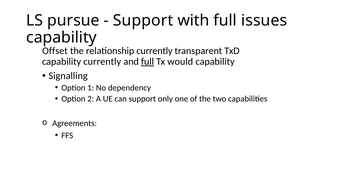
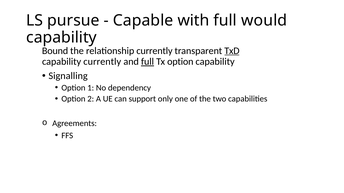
Support: Support -> Capable (143, 20)
issues: issues -> would (264, 20)
Offset: Offset -> Bound (55, 51)
TxD underline: none -> present (232, 51)
Tx would: would -> option (180, 62)
